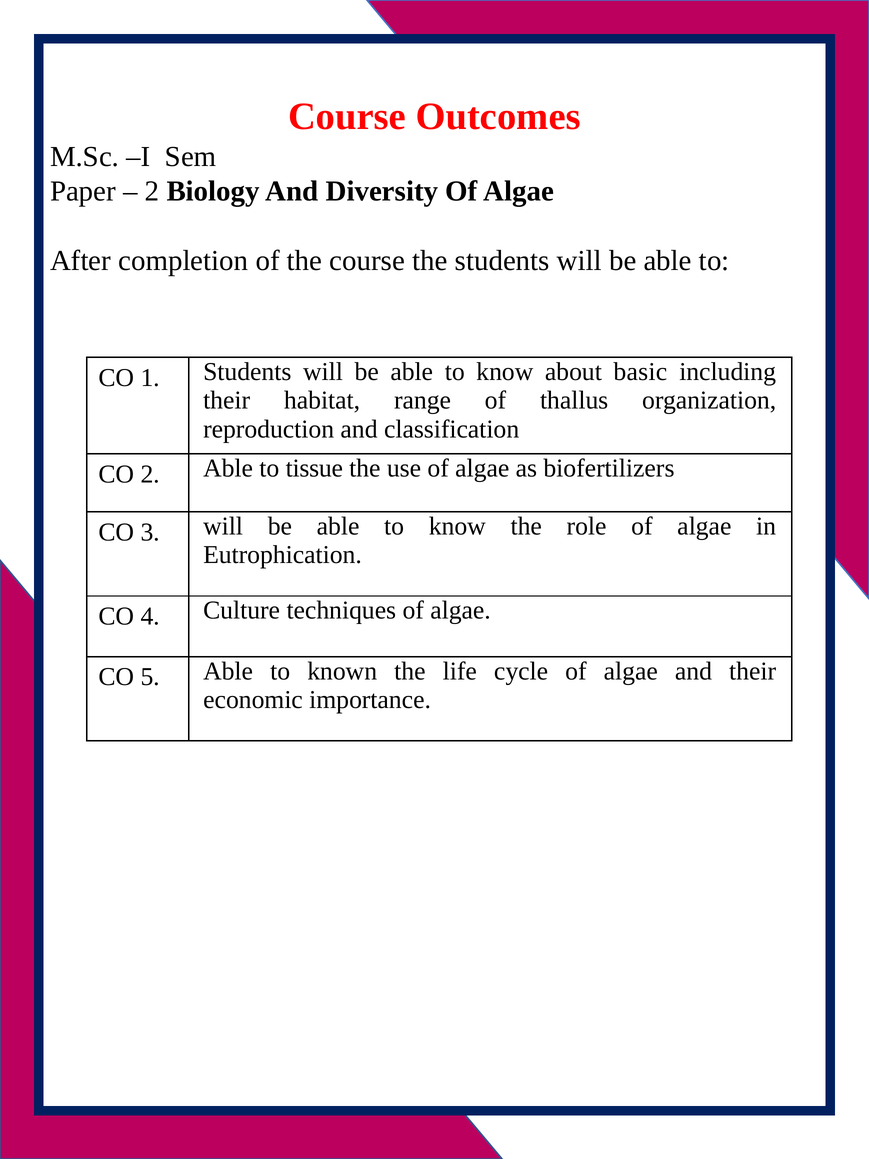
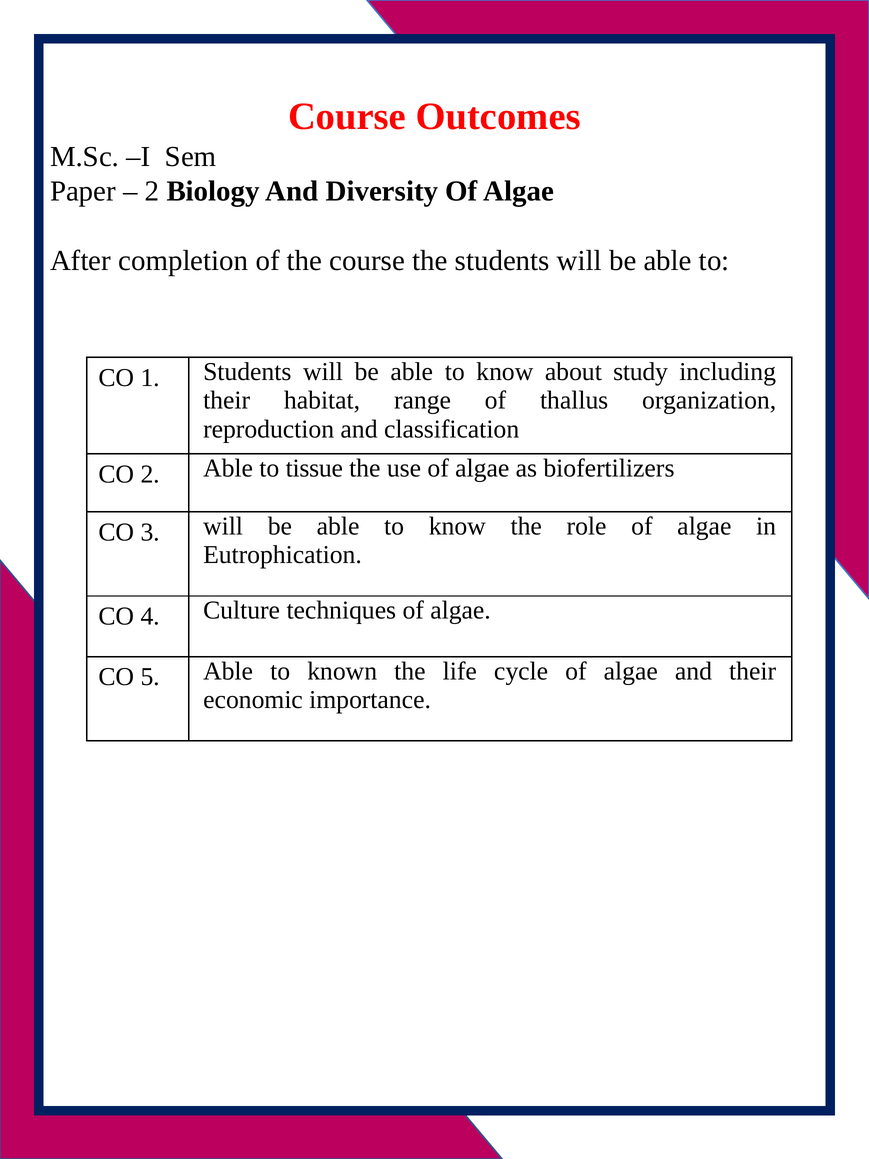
basic: basic -> study (641, 372)
